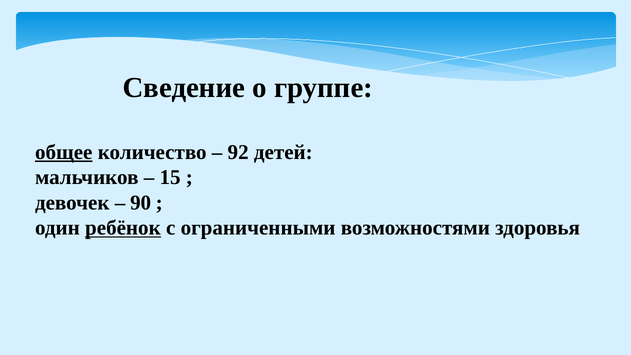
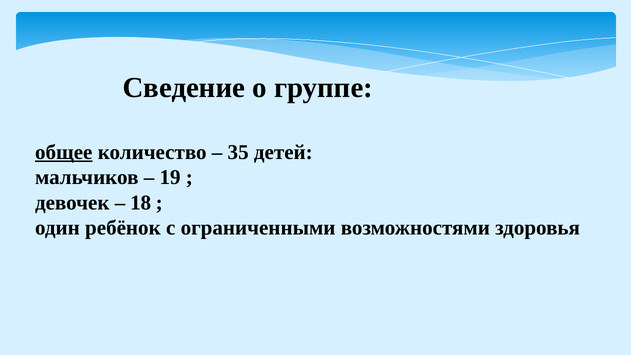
92: 92 -> 35 (238, 152)
15: 15 -> 19 (170, 177)
90: 90 -> 18 (141, 203)
ребёнок underline: present -> none (123, 228)
